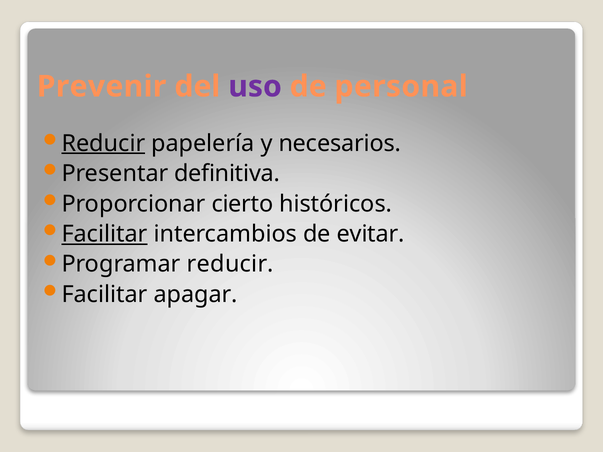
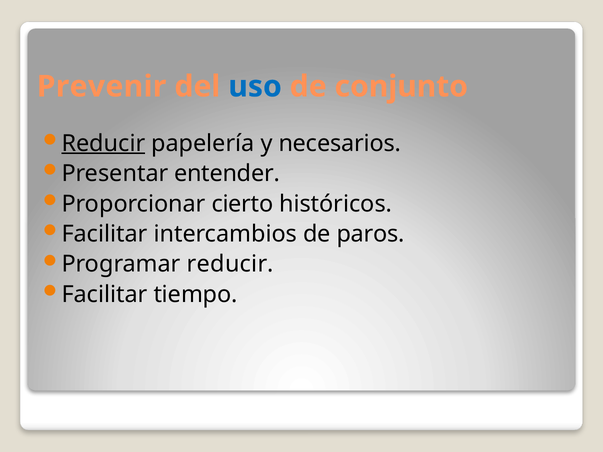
uso colour: purple -> blue (255, 87)
personal: personal -> conjunto (401, 87)
definitiva: definitiva -> entender (227, 174)
Facilitar underline: present -> none (105, 234)
evitar: evitar -> paros (371, 234)
apagar: apagar -> tiempo (196, 295)
